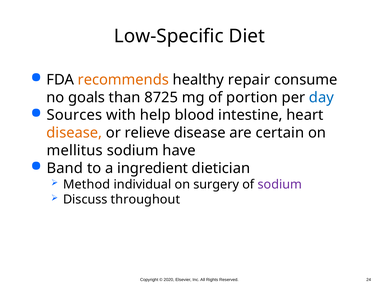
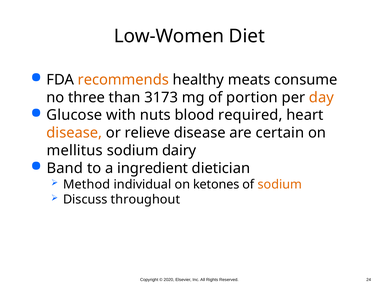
Low-Specific: Low-Specific -> Low-Women (169, 36)
repair: repair -> meats (249, 80)
goals: goals -> three (87, 98)
8725: 8725 -> 3173 (161, 98)
day colour: blue -> orange (321, 98)
Sources: Sources -> Glucose (74, 115)
help: help -> nuts (155, 115)
intestine: intestine -> required (250, 115)
have: have -> dairy (179, 151)
surgery: surgery -> ketones (216, 185)
sodium colour: purple -> orange (280, 185)
